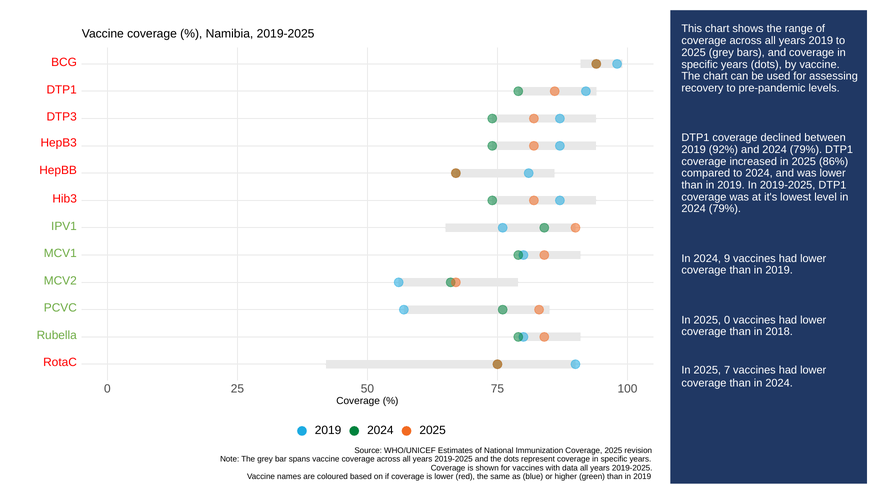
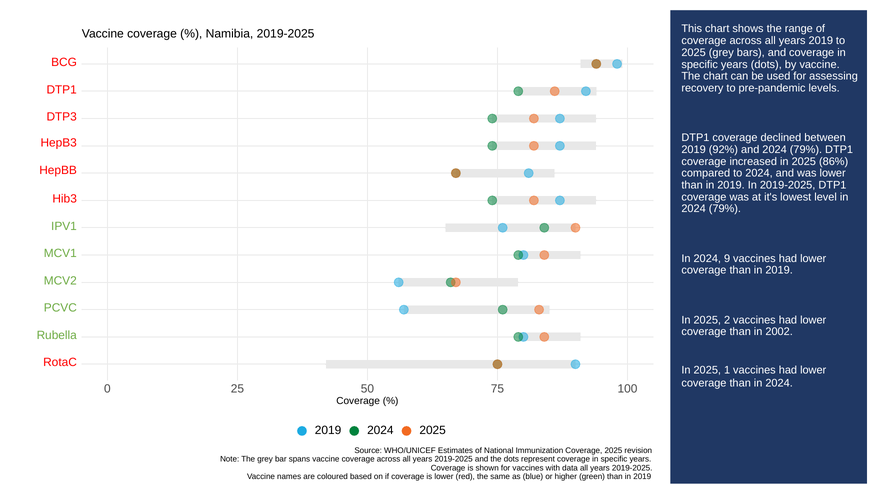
2025 0: 0 -> 2 (727, 320)
2018: 2018 -> 2002 (779, 332)
7: 7 -> 1 (727, 370)
